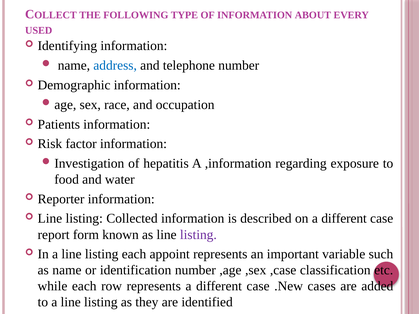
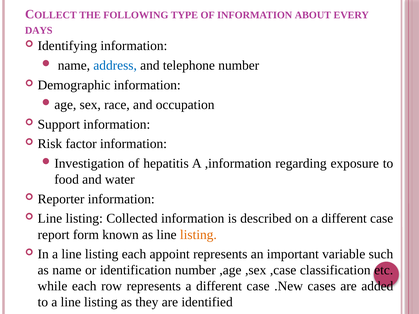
USED: USED -> DAYS (39, 30)
Patients: Patients -> Support (59, 124)
listing colour: purple -> orange (198, 235)
